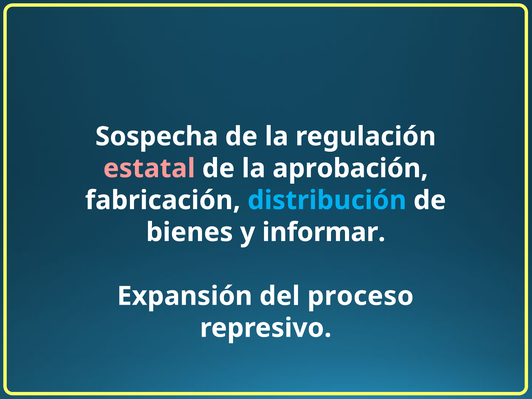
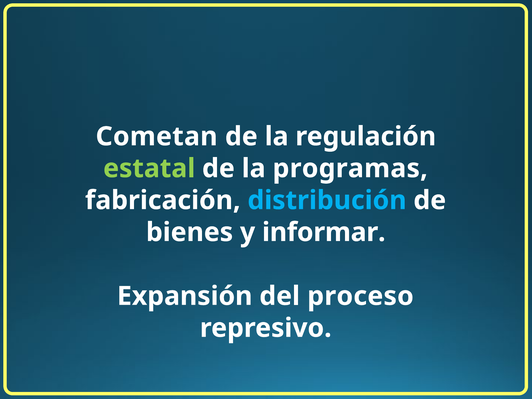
Sospecha: Sospecha -> Cometan (157, 137)
estatal colour: pink -> light green (149, 168)
aprobación: aprobación -> programas (350, 168)
